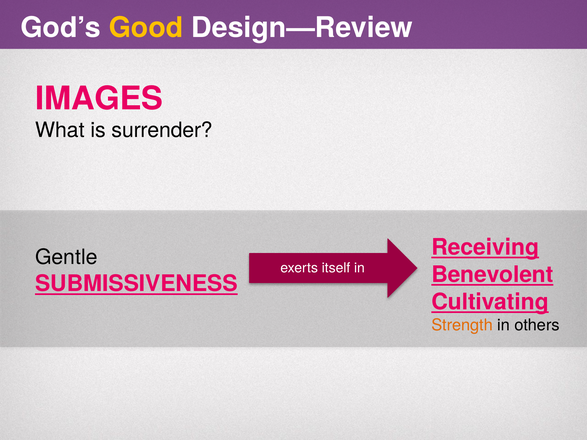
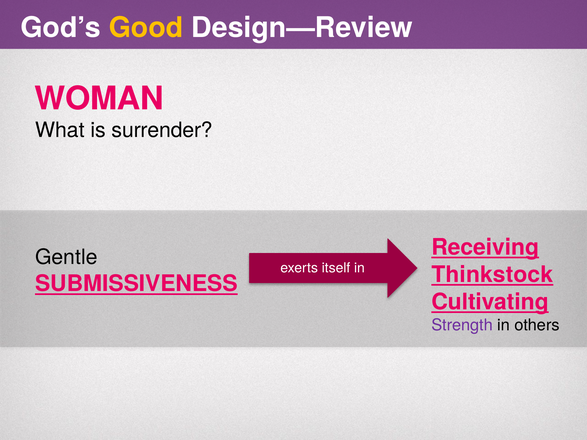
IMAGES: IMAGES -> WOMAN (99, 99)
Benevolent: Benevolent -> Thinkstock (492, 275)
Strength colour: orange -> purple (462, 325)
